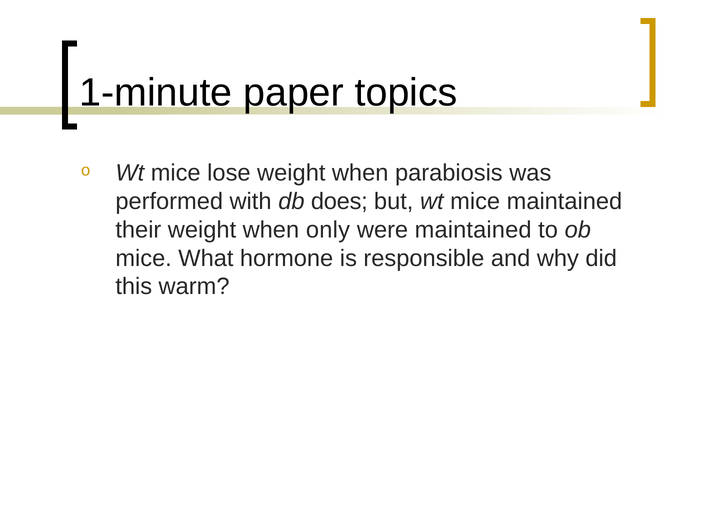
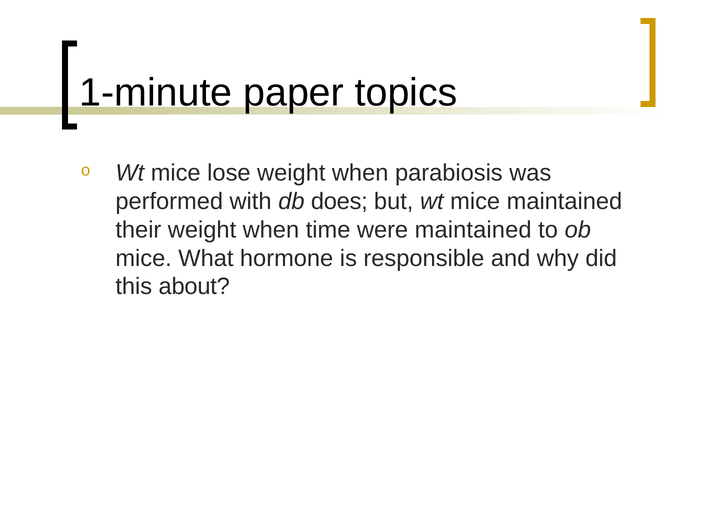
only: only -> time (328, 230)
warm: warm -> about (194, 286)
